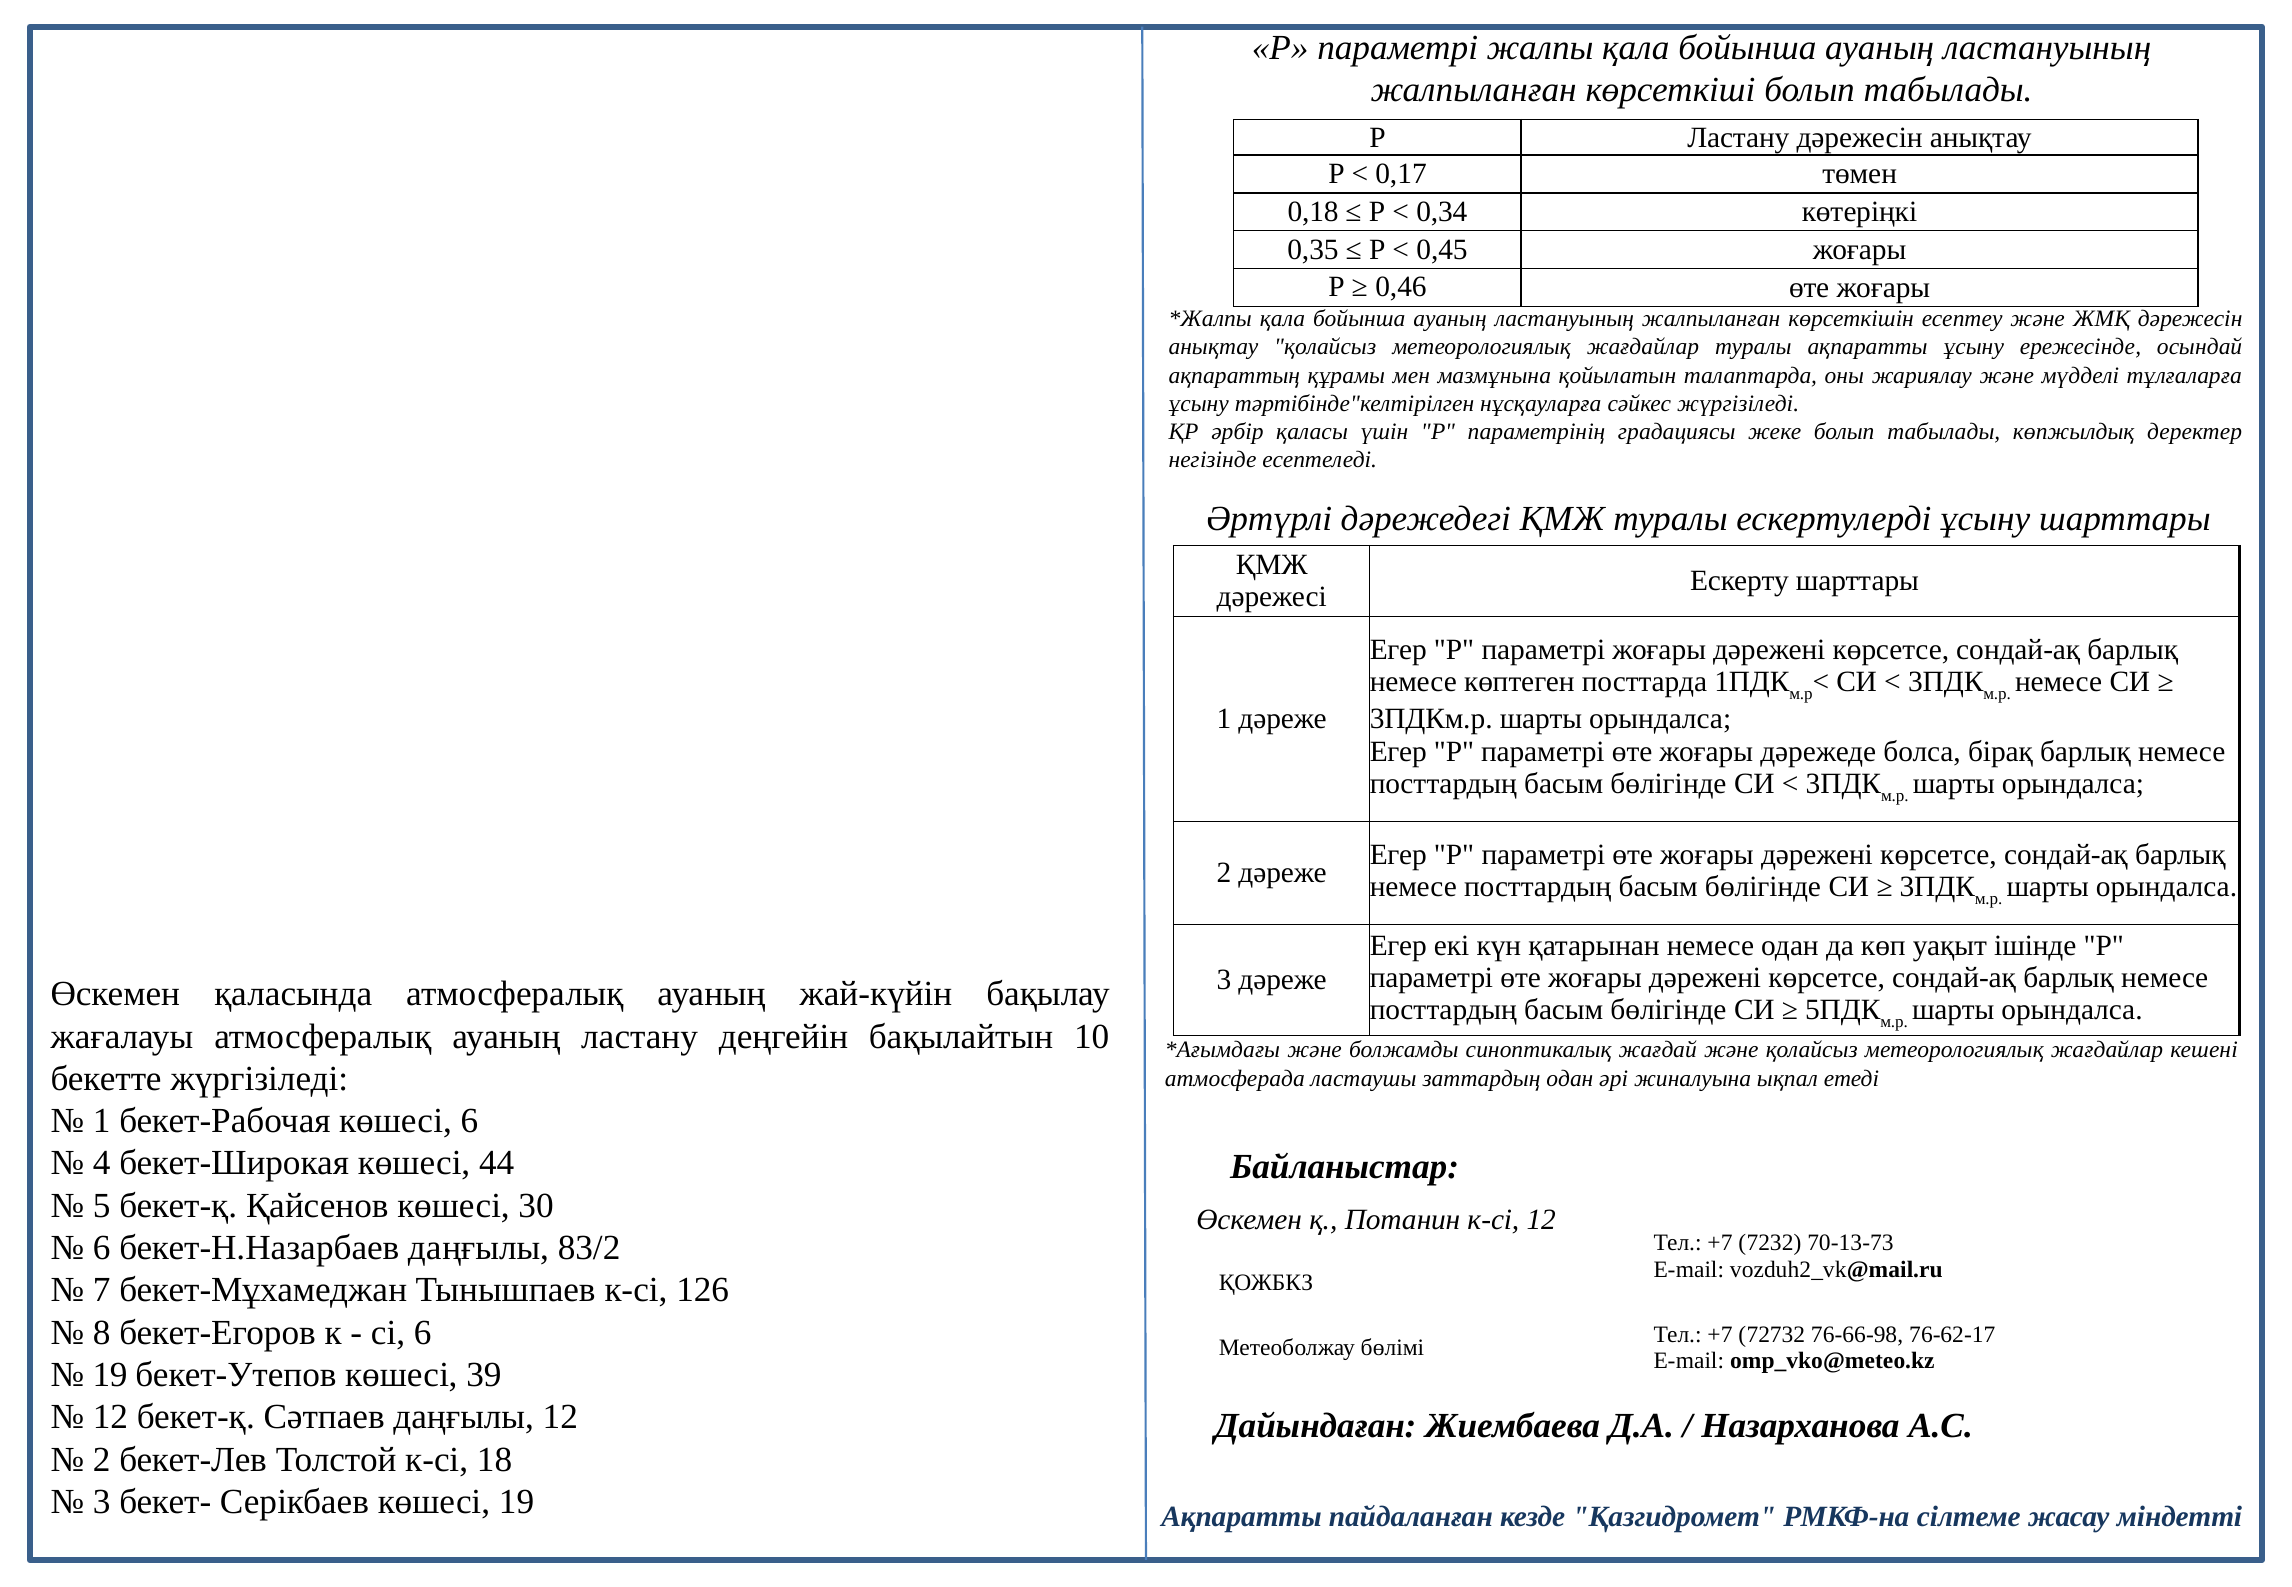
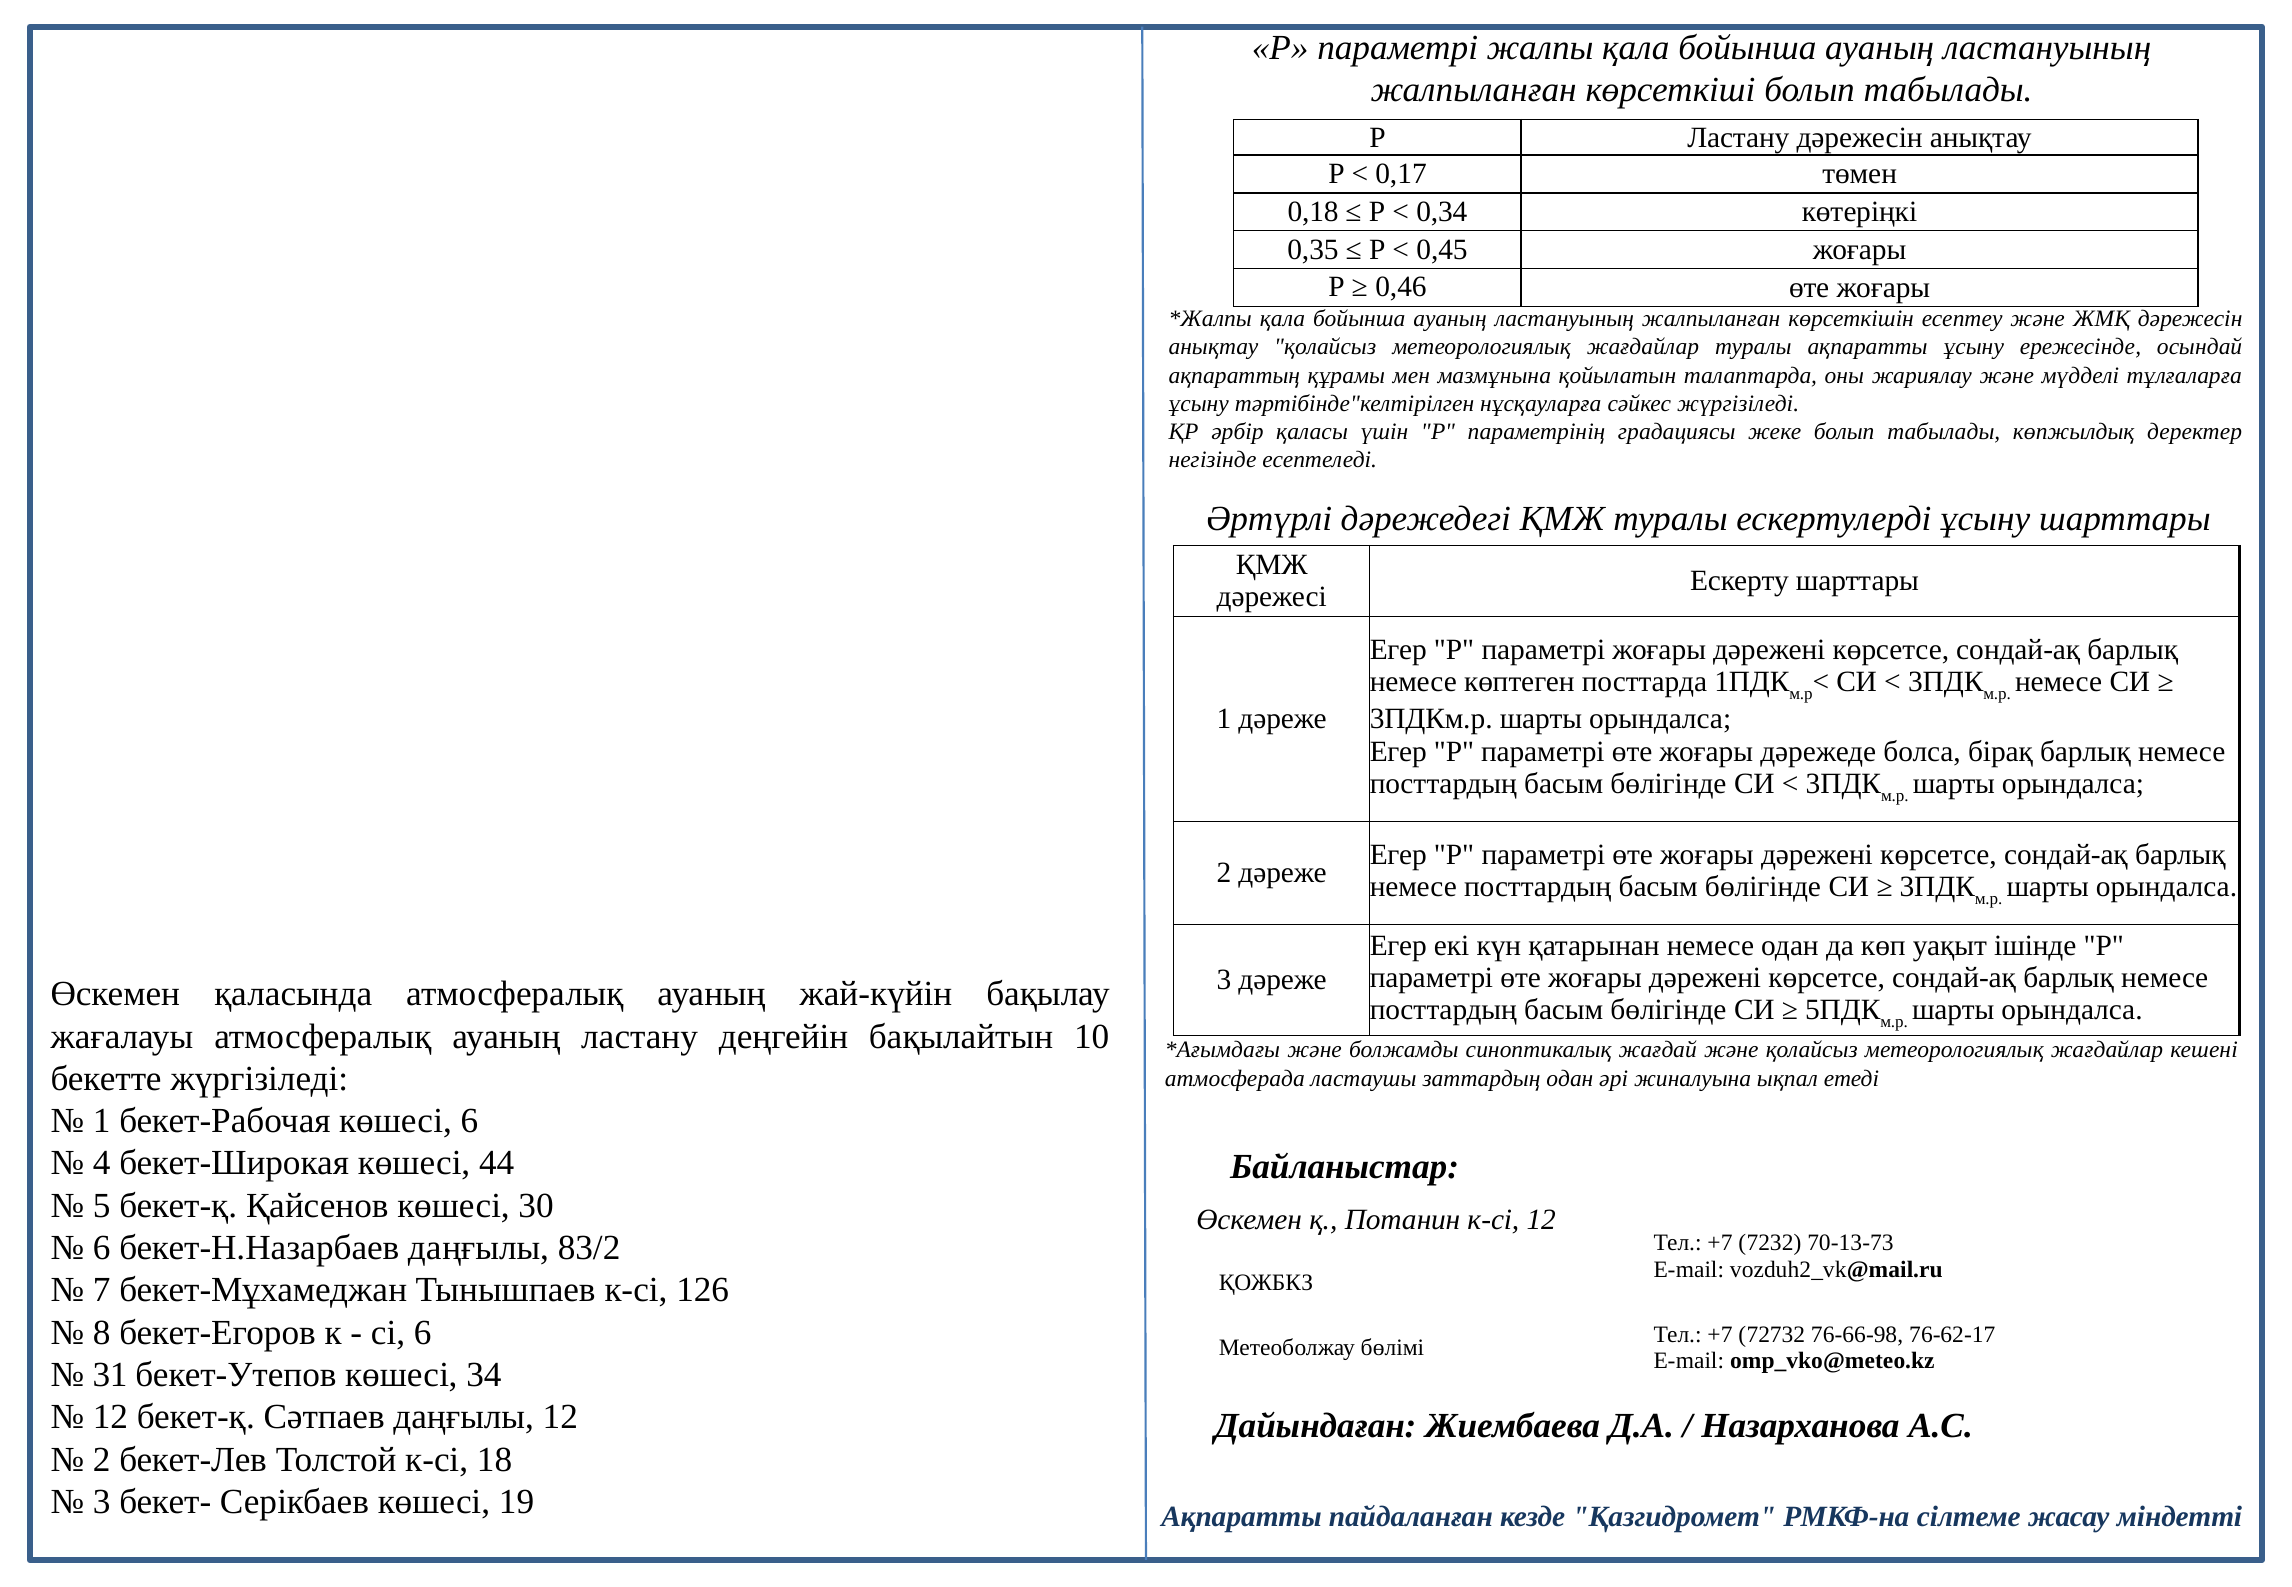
19: 19 -> 31 (110, 1375)
39: 39 -> 34 (484, 1375)
